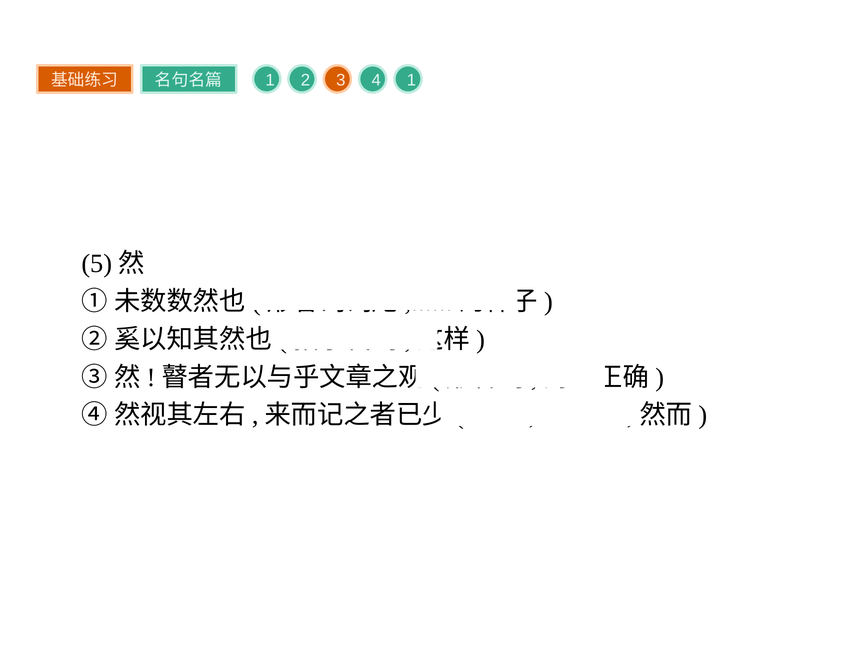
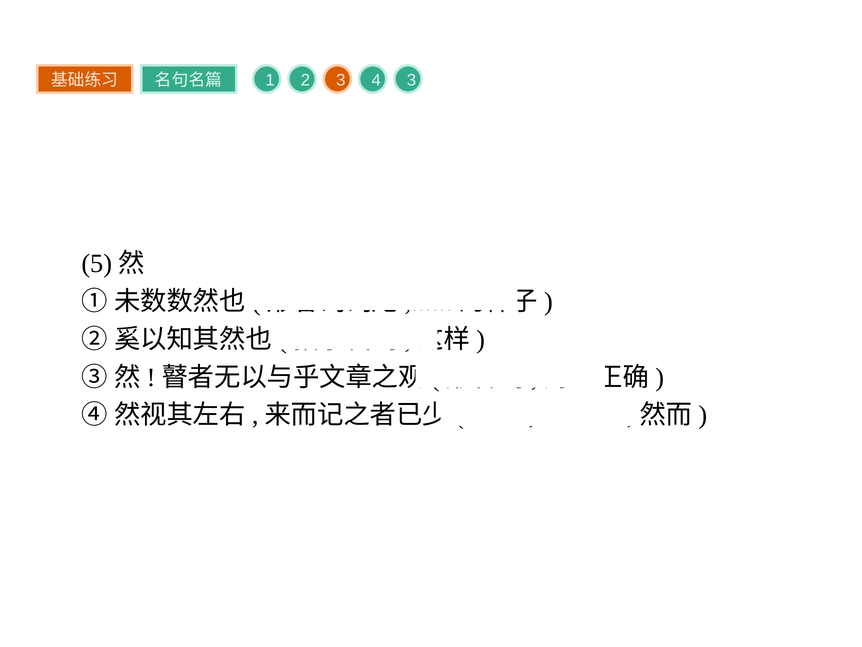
4 1: 1 -> 3 (411, 80)
